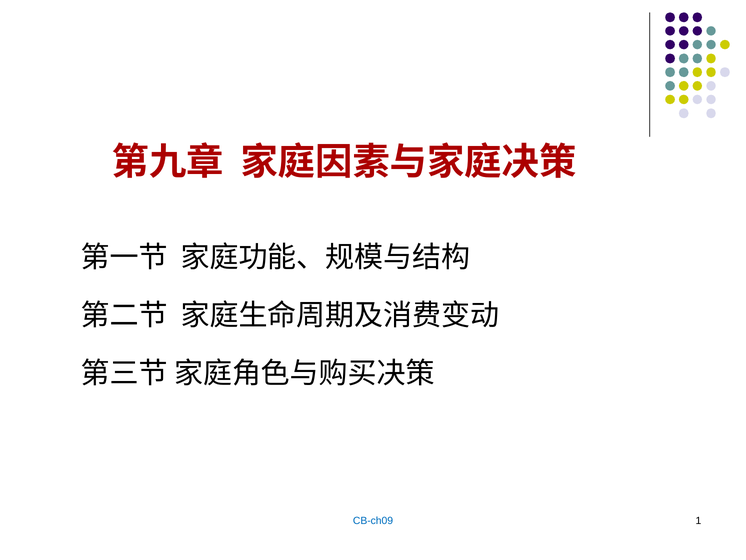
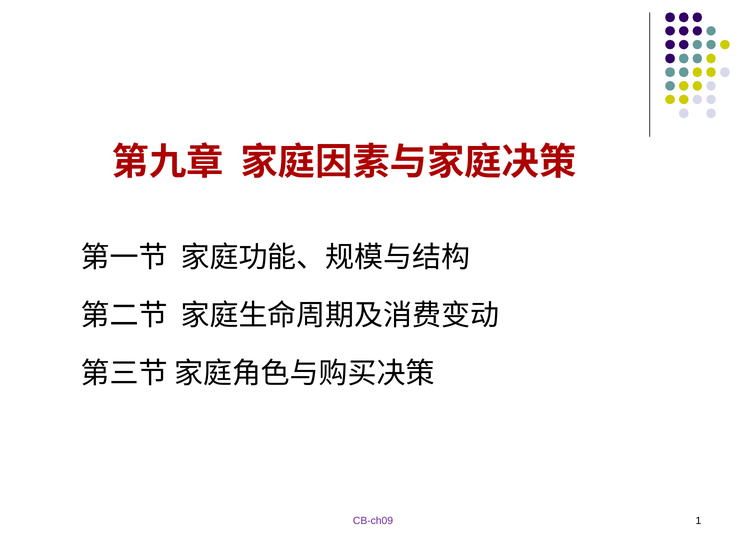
CB-ch09 colour: blue -> purple (373, 520)
